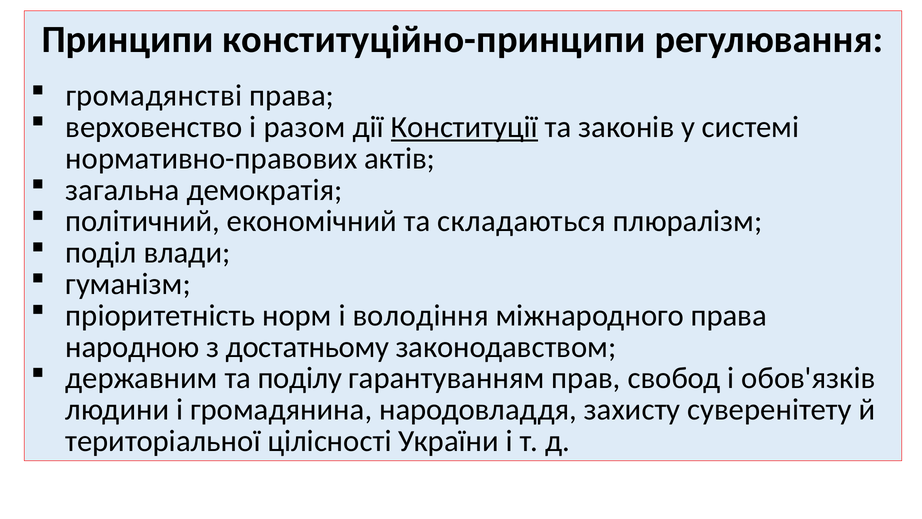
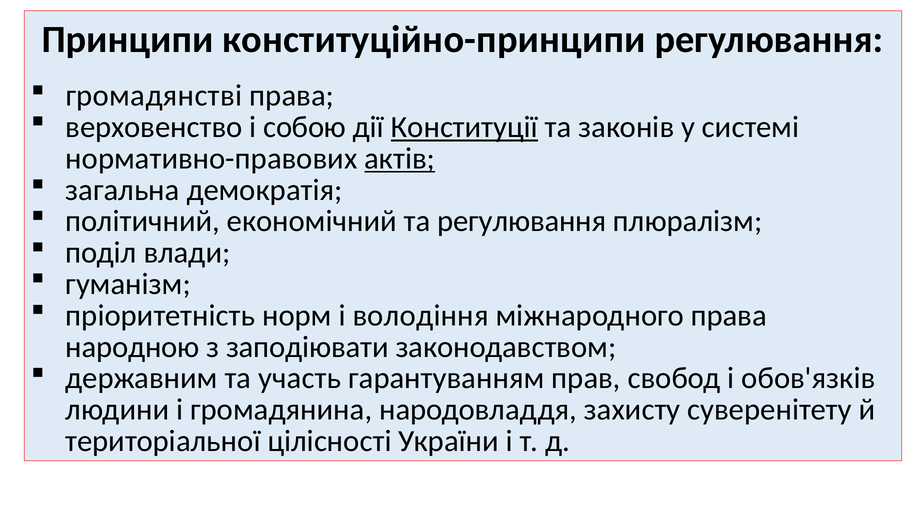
разом: разом -> собою (305, 127)
актів underline: none -> present (400, 158)
та складаються: складаються -> регулювання (522, 221)
достатньому: достатньому -> заподіювати (307, 347)
поділу: поділу -> участь (300, 378)
